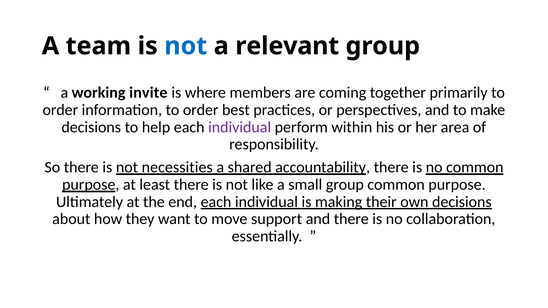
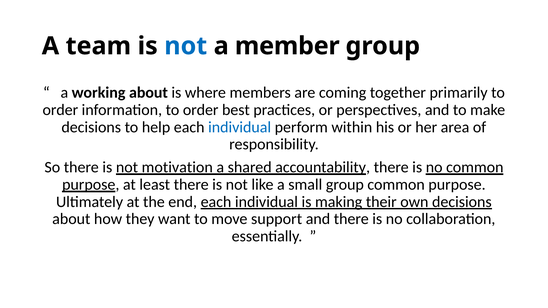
relevant: relevant -> member (287, 46)
working invite: invite -> about (148, 93)
individual colour: purple -> blue (240, 127)
necessities: necessities -> motivation (177, 167)
